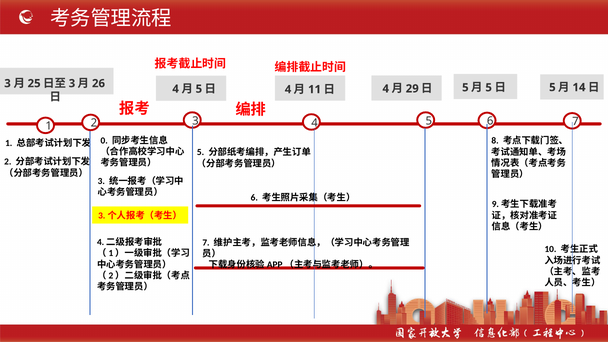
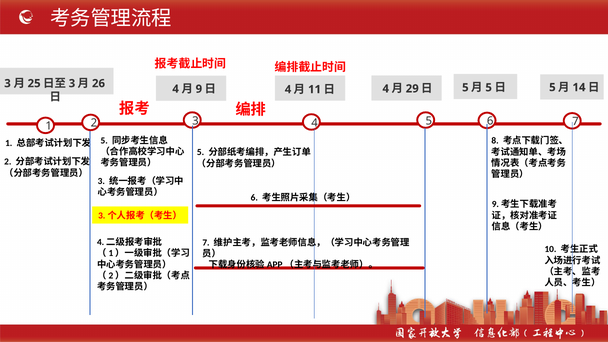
5: 5 -> 9 (199, 89)
0: 0 -> 5 (104, 141)
